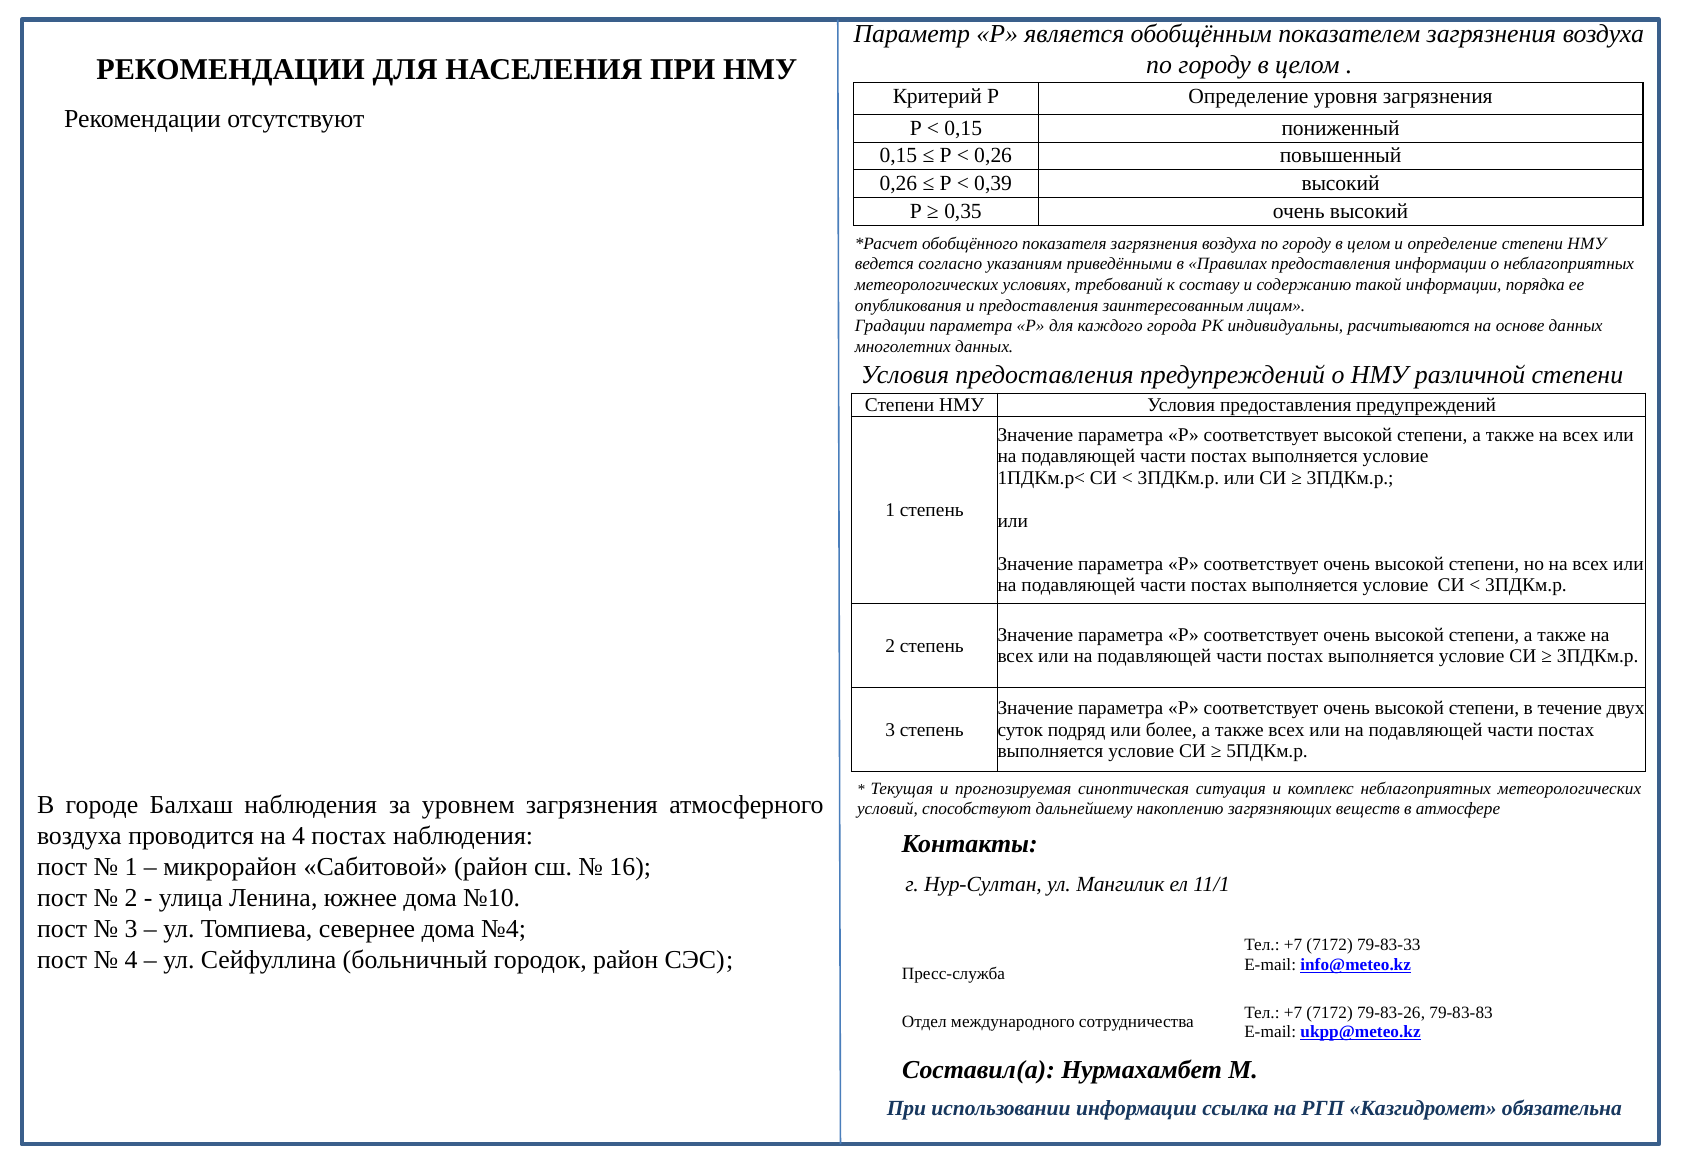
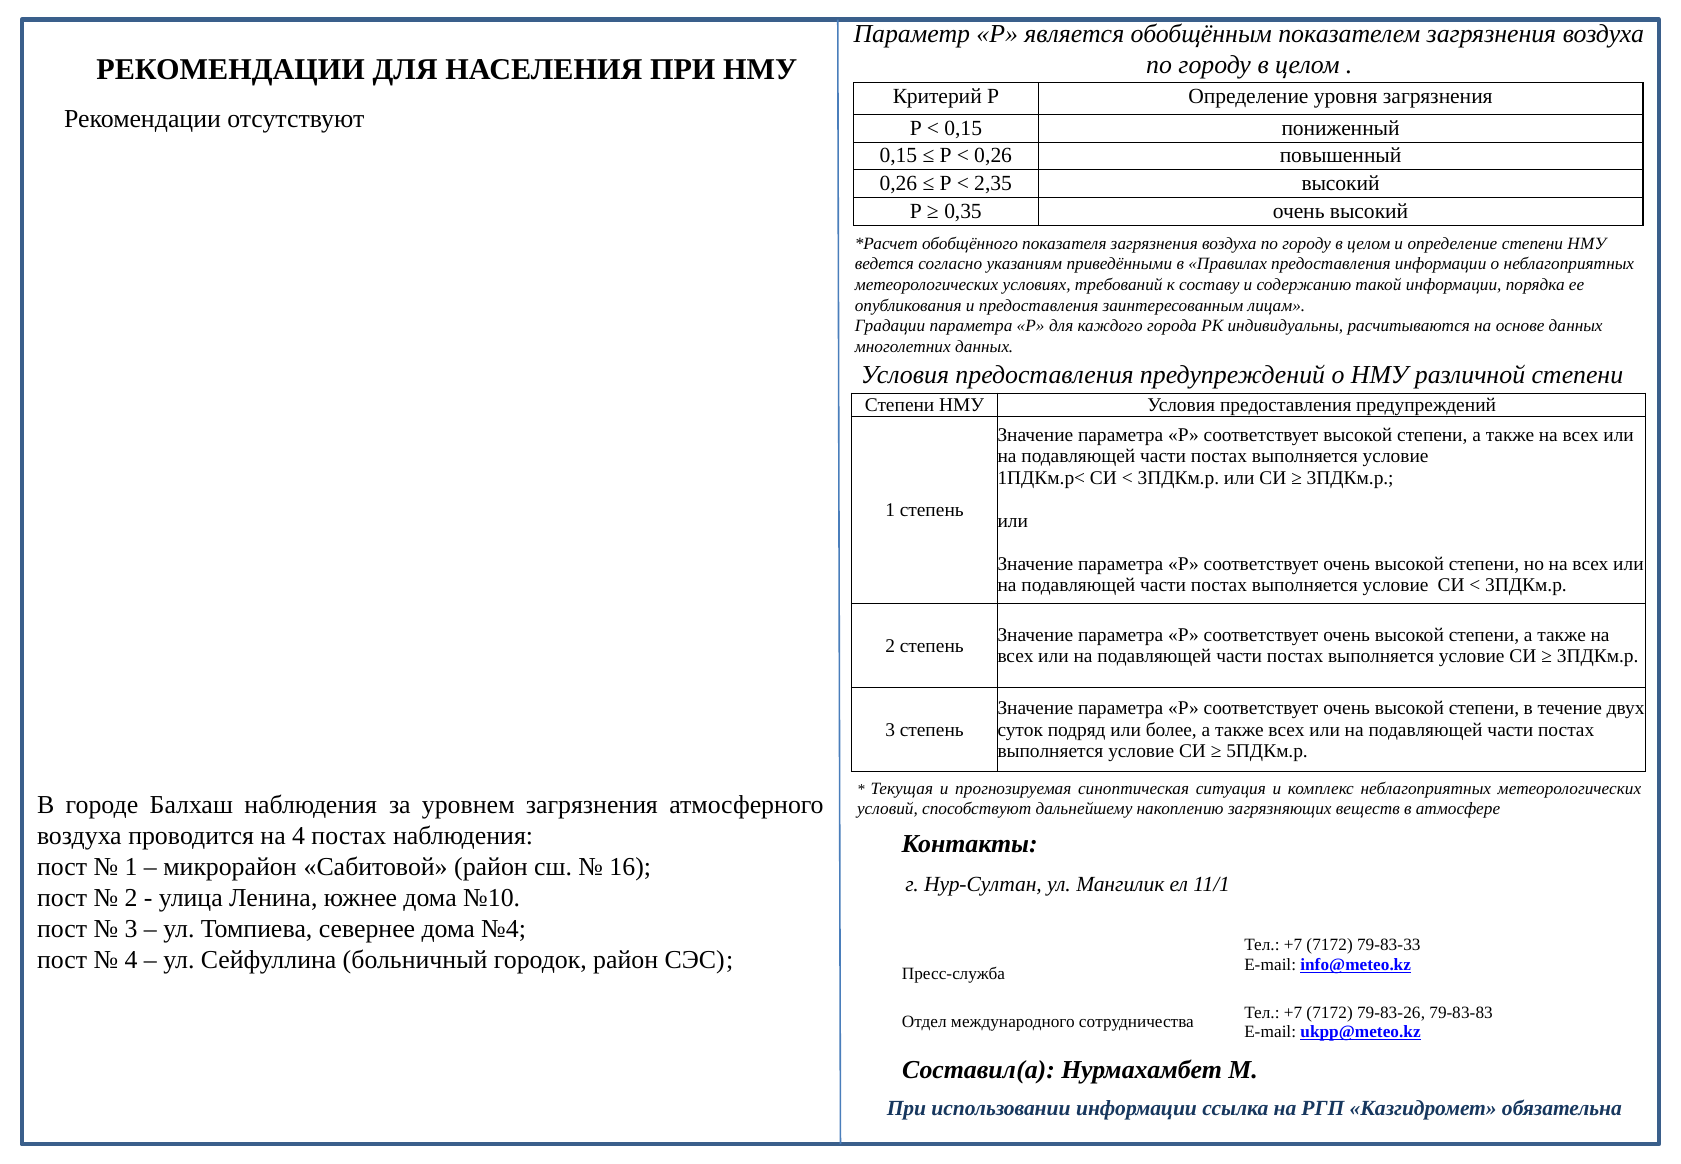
0,39: 0,39 -> 2,35 (993, 183)
